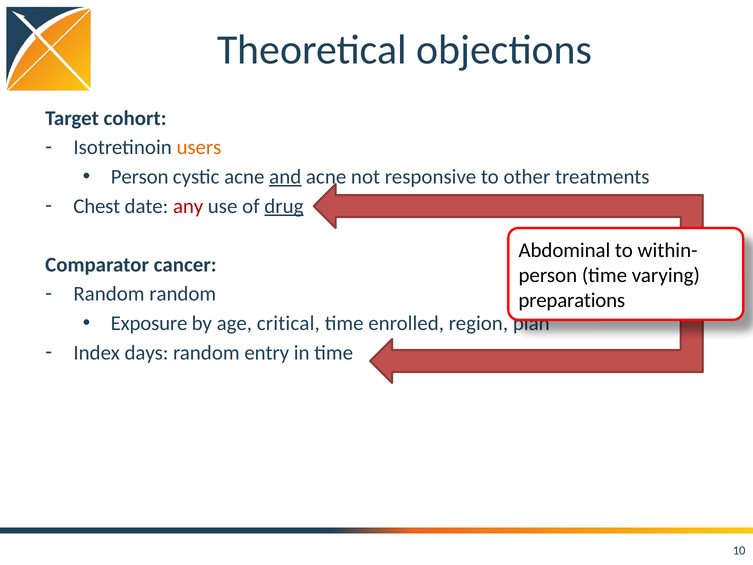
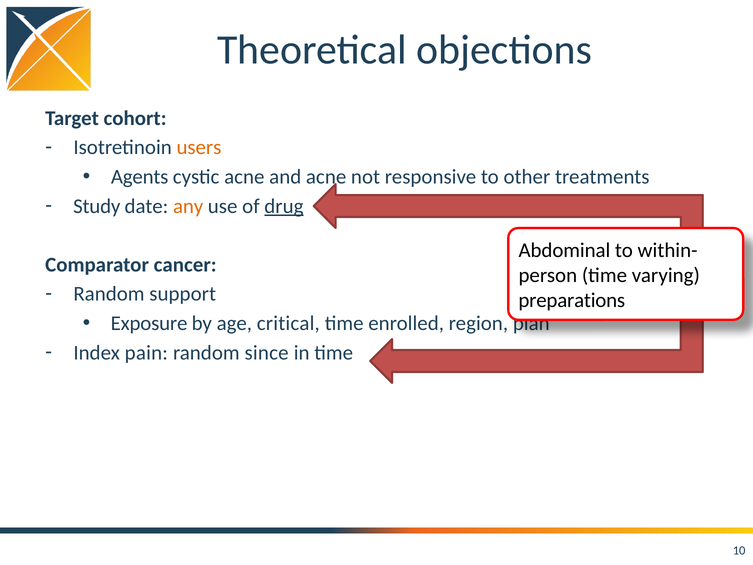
Person: Person -> Agents (140, 177)
and underline: present -> none (285, 177)
Chest: Chest -> Study (97, 206)
any colour: red -> orange (188, 206)
Random random: random -> support (183, 294)
days: days -> pain (146, 353)
entry: entry -> since (267, 353)
